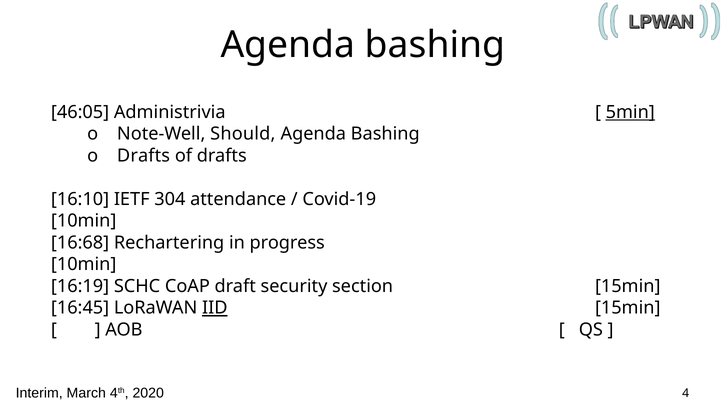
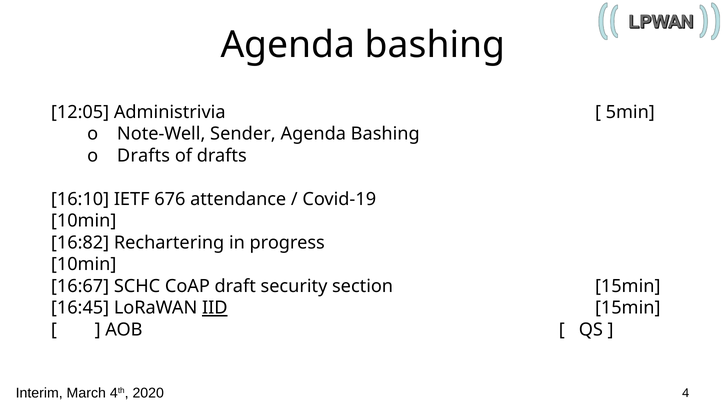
46:05: 46:05 -> 12:05 (80, 112)
5min underline: present -> none (630, 112)
Should: Should -> Sender (243, 134)
304: 304 -> 676 (170, 199)
16:68: 16:68 -> 16:82 (80, 243)
16:19: 16:19 -> 16:67 (80, 286)
